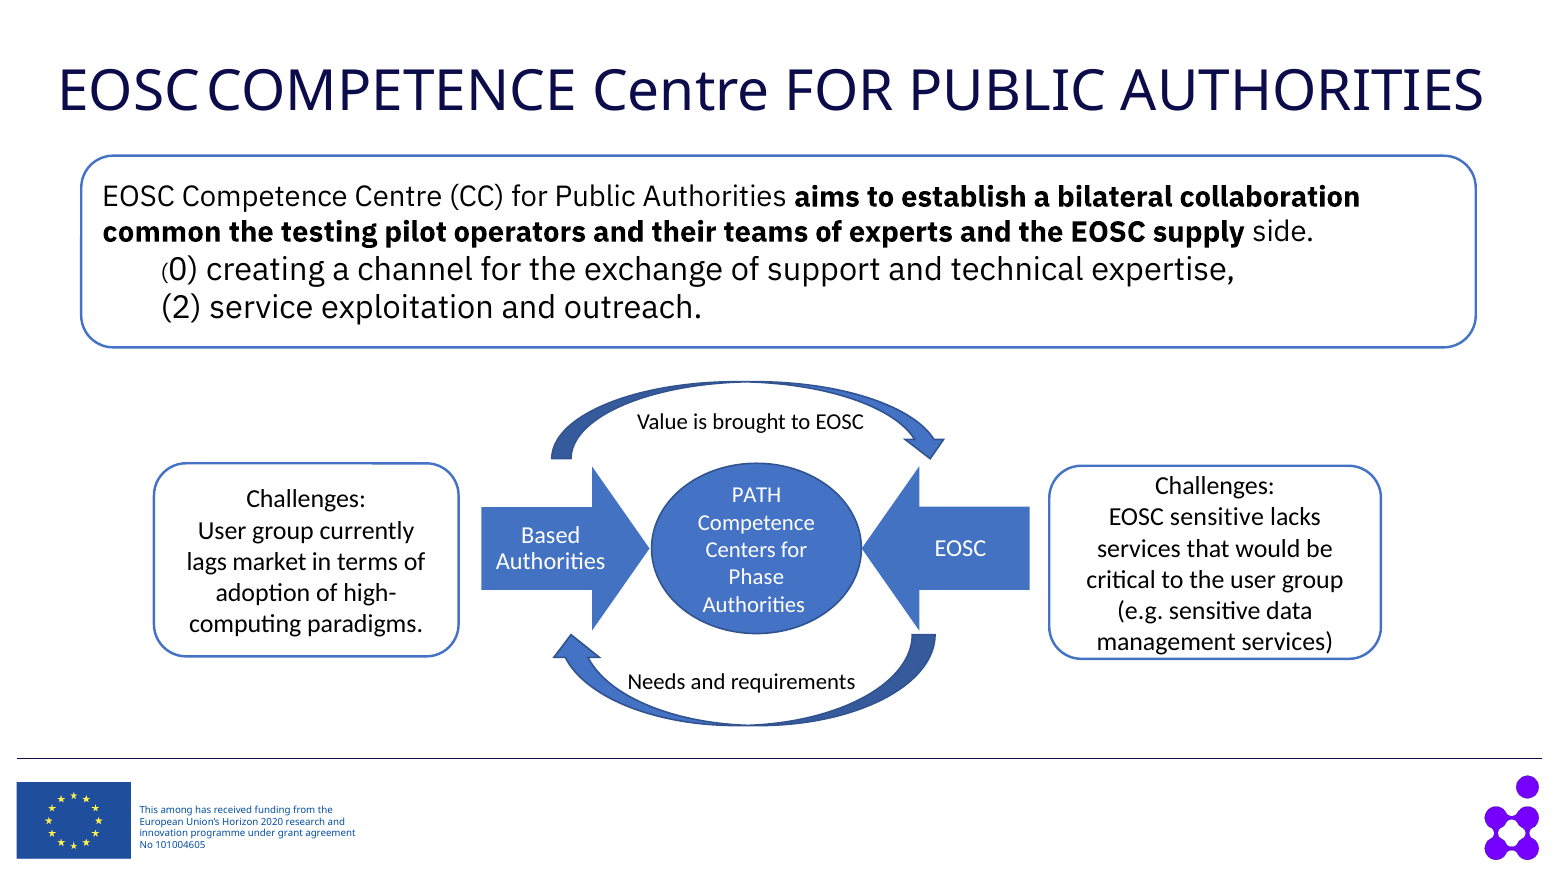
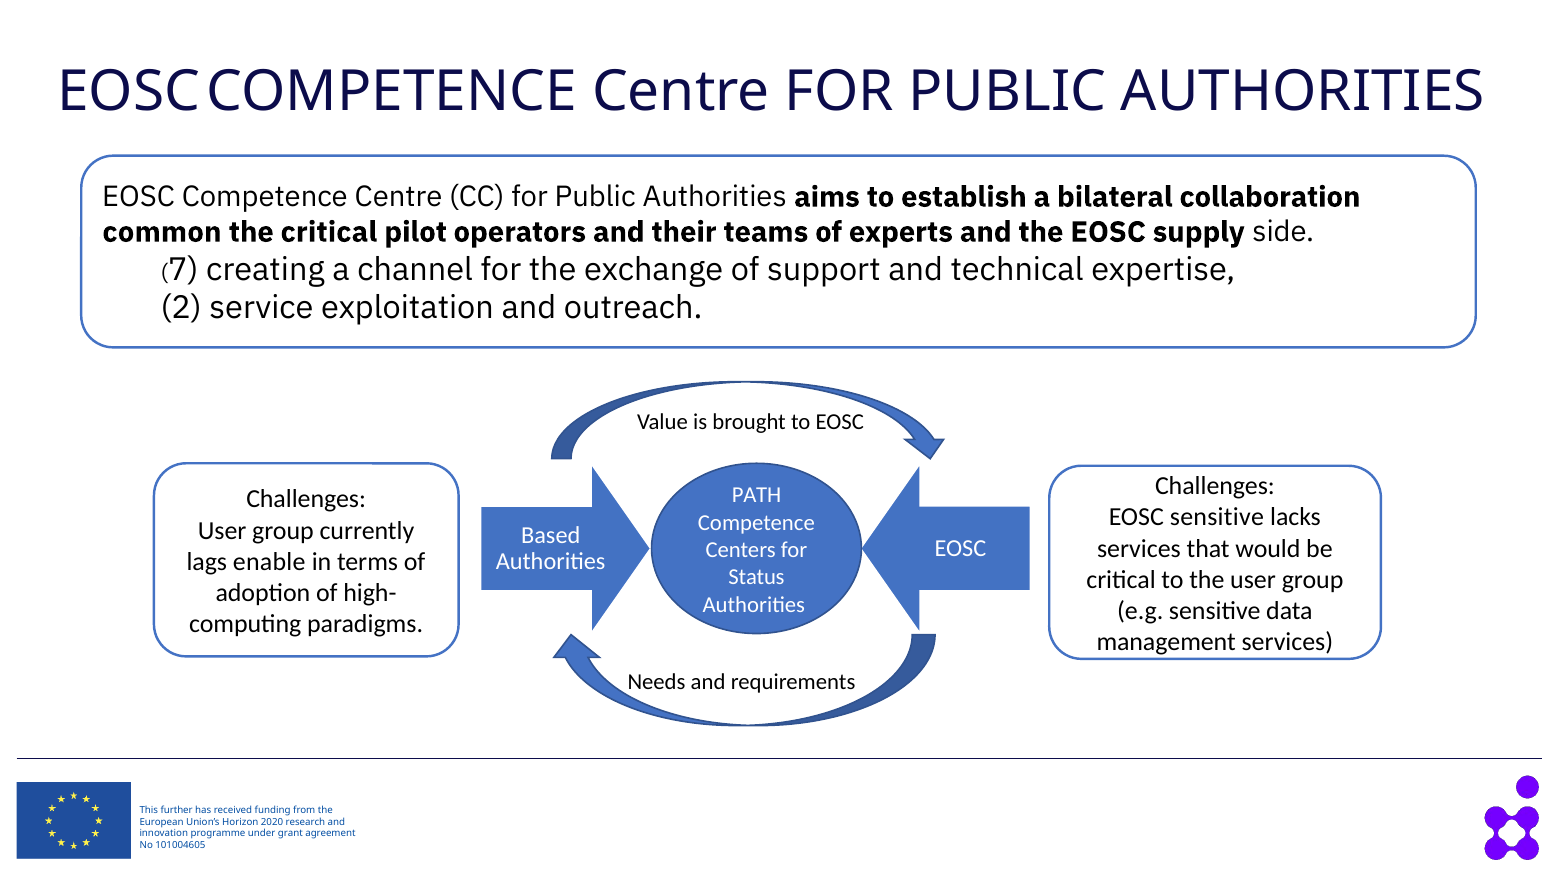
the testing: testing -> critical (329, 232)
0: 0 -> 7 (183, 269)
market: market -> enable (269, 561)
Phase: Phase -> Status (757, 577)
among: among -> further (177, 810)
